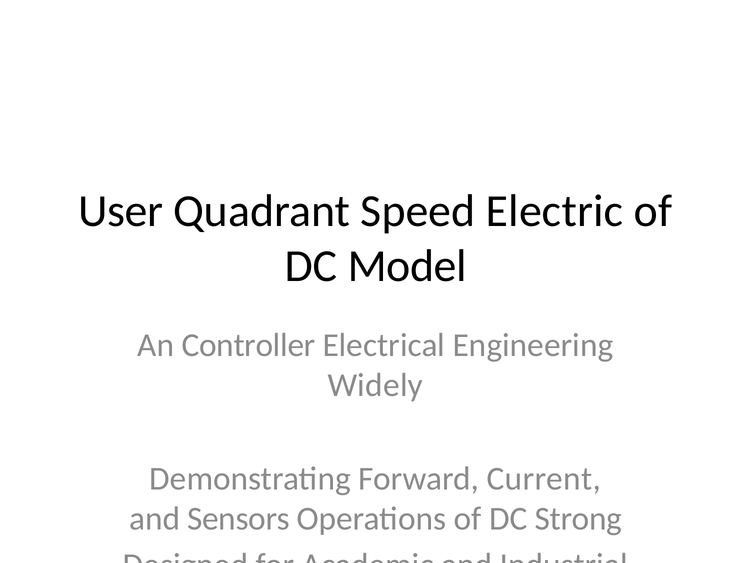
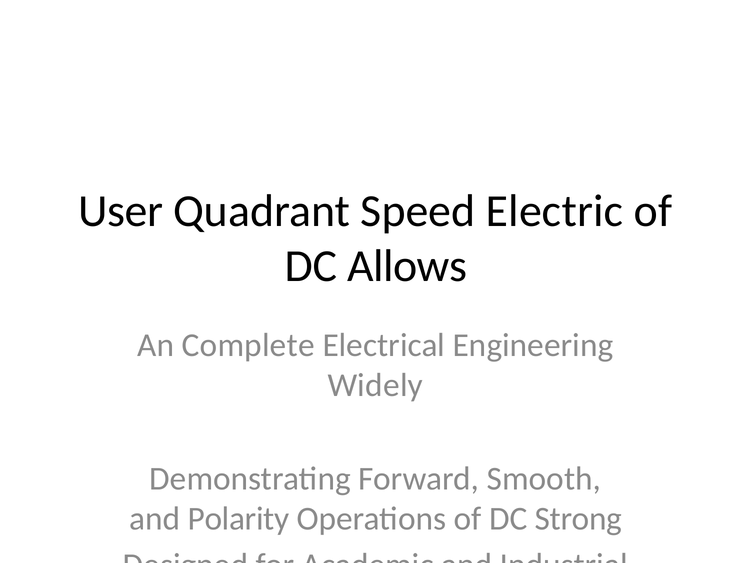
Model: Model -> Allows (407, 266)
Controller: Controller -> Complete (248, 345)
Current: Current -> Smooth (544, 479)
Sensors: Sensors -> Polarity (239, 519)
